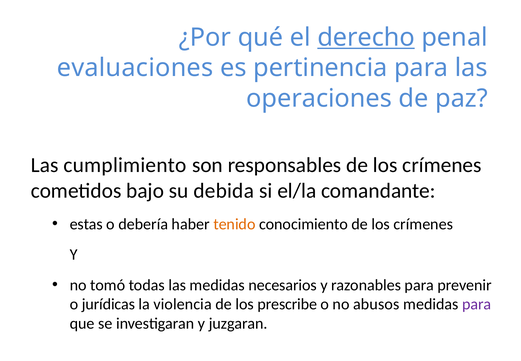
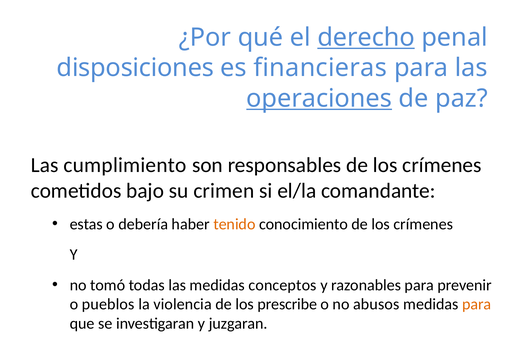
evaluaciones: evaluaciones -> disposiciones (135, 68)
pertinencia: pertinencia -> financieras (320, 68)
operaciones underline: none -> present (319, 98)
debida: debida -> crimen (224, 191)
necesarios: necesarios -> conceptos (283, 285)
jurídicas: jurídicas -> pueblos (108, 304)
para colour: purple -> orange (477, 304)
